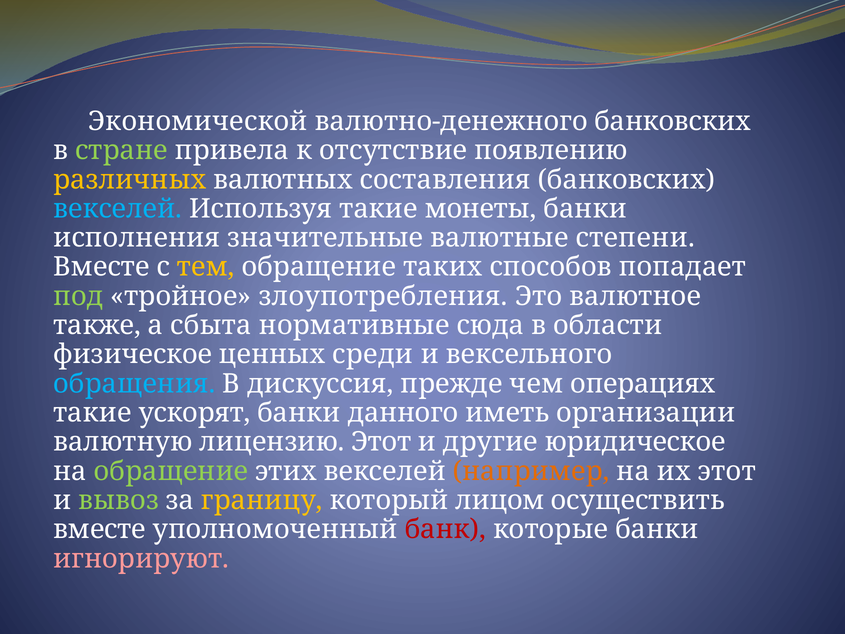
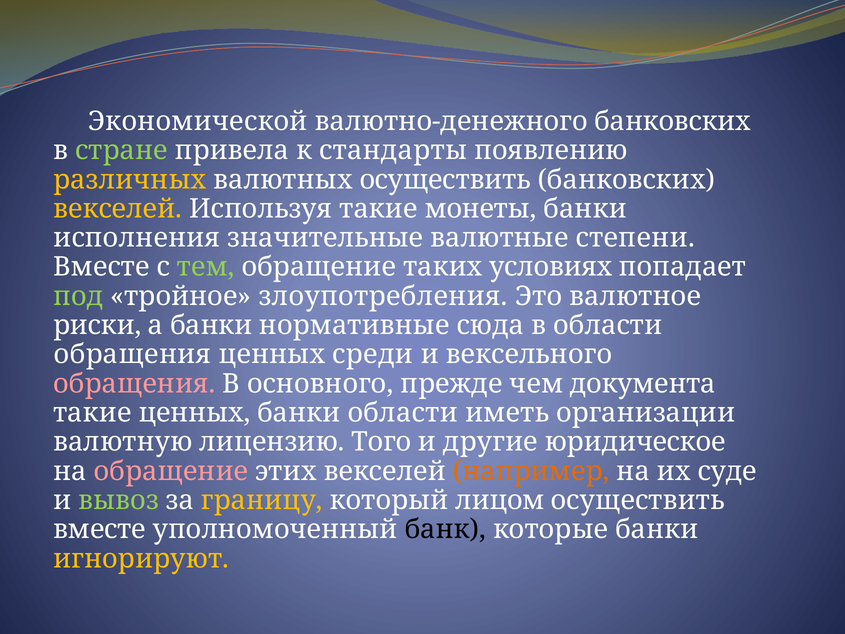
отсутствие: отсутствие -> стандарты (393, 150)
валютных составления: составления -> осуществить (445, 180)
векселей colour: light blue -> yellow (118, 209)
тем colour: yellow -> light green (206, 267)
способов: способов -> условиях (551, 267)
также: также -> риски (97, 325)
а сбыта: сбыта -> банки (211, 325)
физическое: физическое -> обращения (132, 354)
обращения colour: light blue -> pink (134, 384)
дискуссия: дискуссия -> основного (320, 384)
операциях: операциях -> документа (643, 384)
такие ускорят: ускорят -> ценных (194, 413)
банки данного: данного -> области (403, 413)
лицензию Этот: Этот -> Того (381, 442)
обращение colour: light green -> pink (171, 471)
их этот: этот -> суде (727, 471)
банк colour: red -> black (445, 529)
игнорируют colour: pink -> yellow (141, 558)
